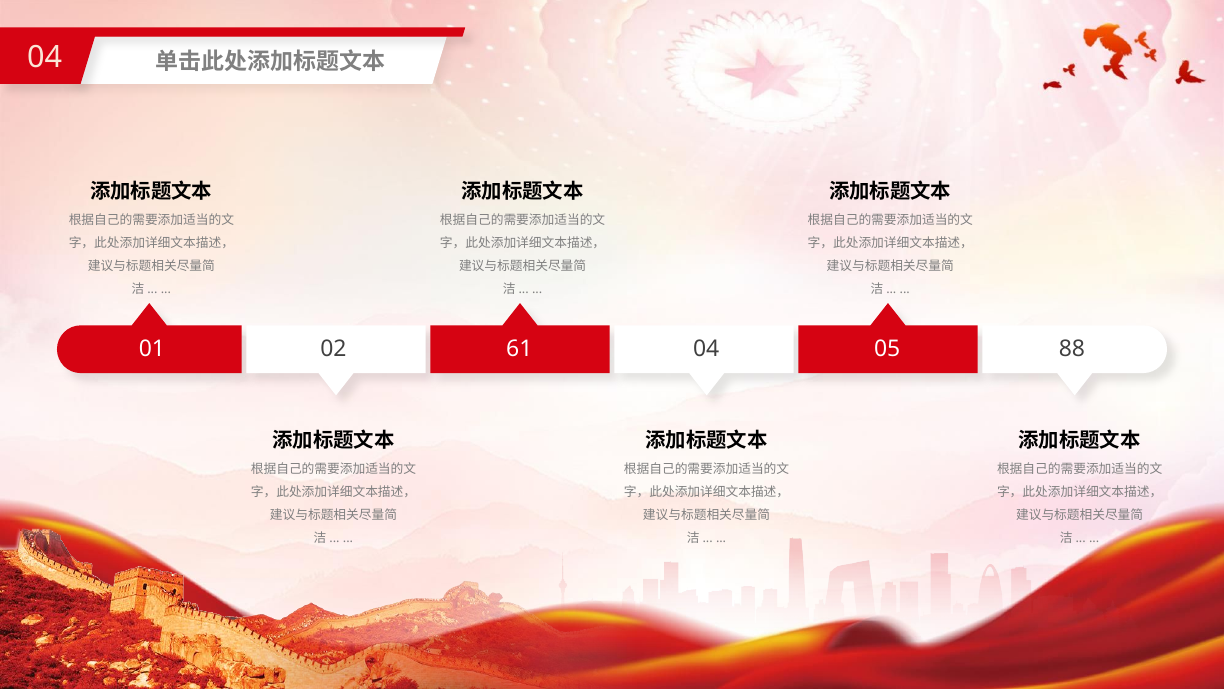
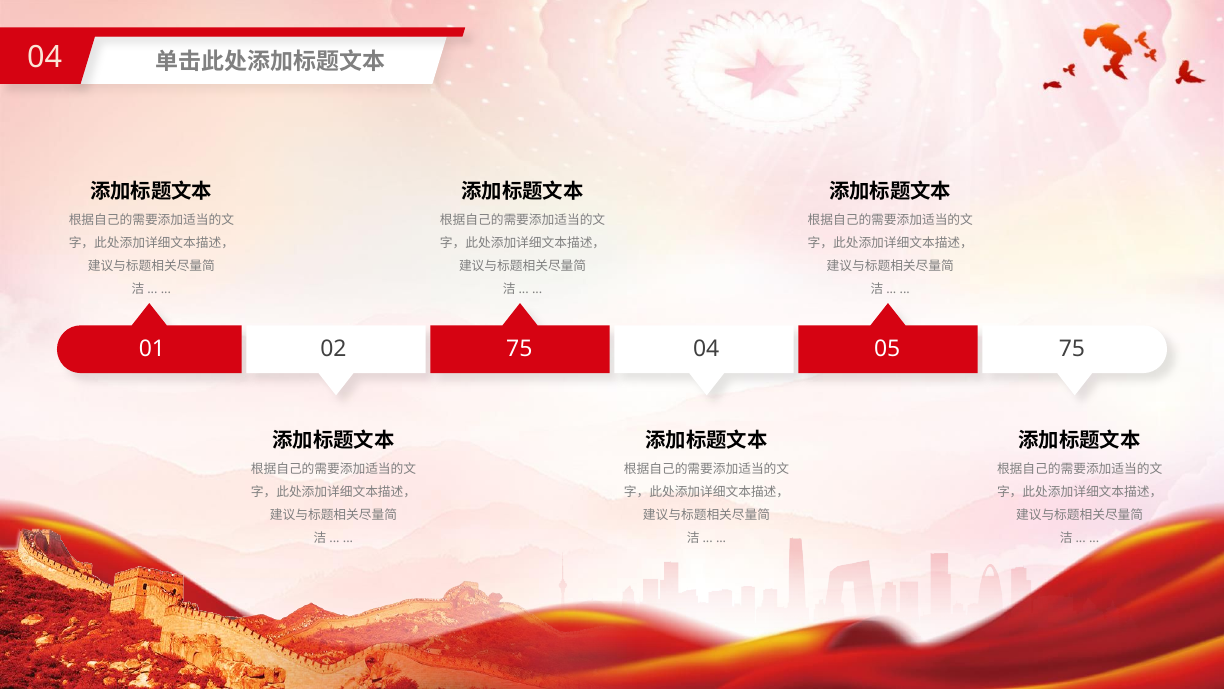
02 61: 61 -> 75 (519, 349)
05 88: 88 -> 75 (1072, 349)
